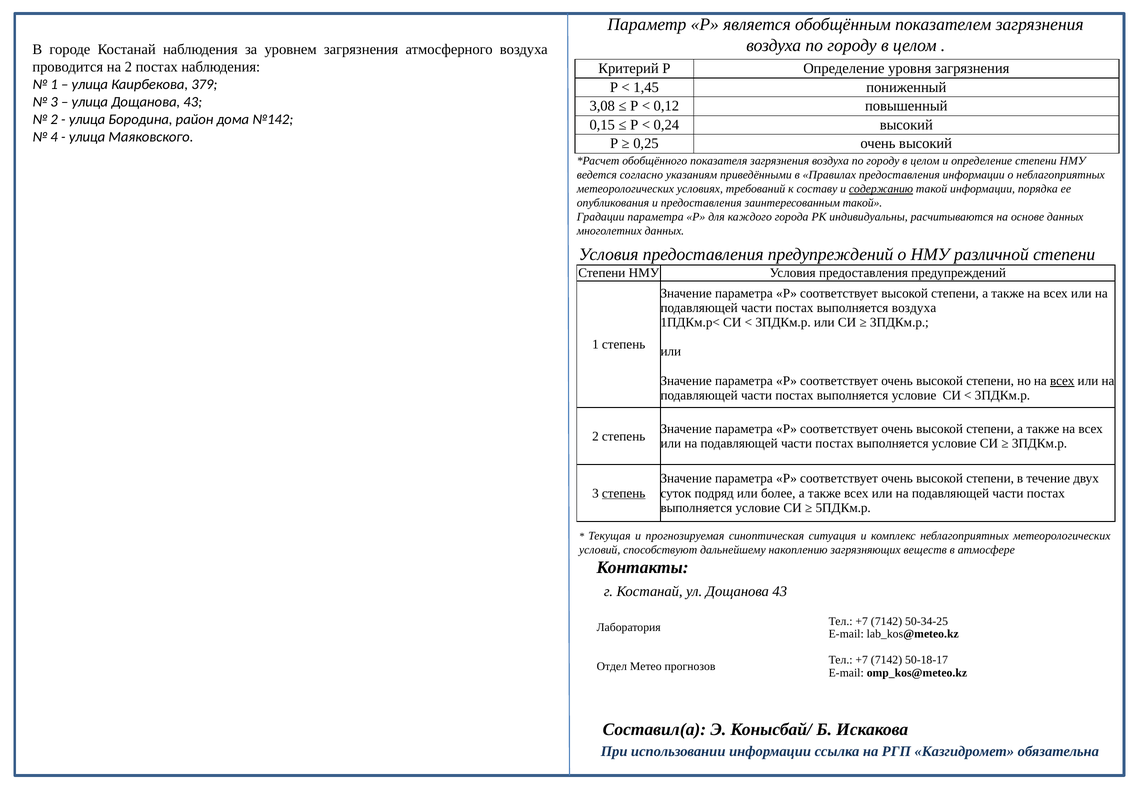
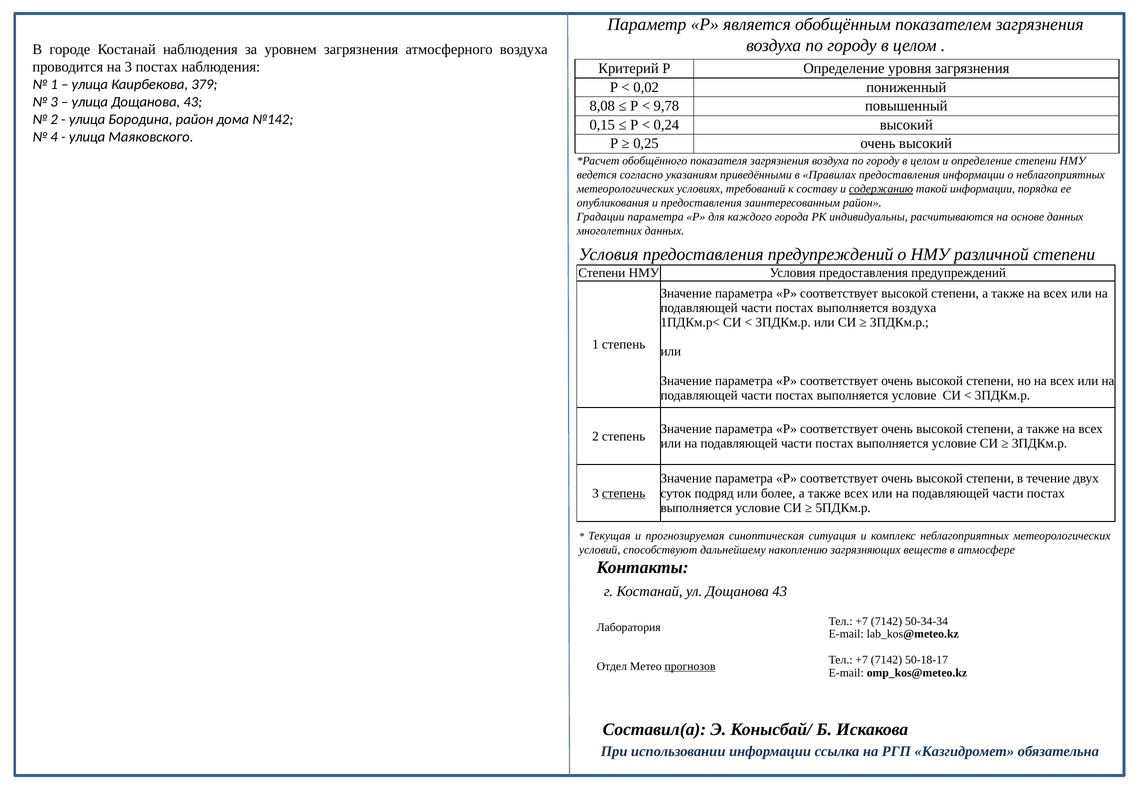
на 2: 2 -> 3 (128, 67)
1,45: 1,45 -> 0,02 (646, 87)
3,08: 3,08 -> 8,08 (602, 106)
0,12: 0,12 -> 9,78 (666, 106)
заинтересованным такой: такой -> район (862, 203)
всех underline: present -> none (1062, 381)
50-34-25: 50-34-25 -> 50-34-34 (927, 621)
прогнозов underline: none -> present (690, 666)
